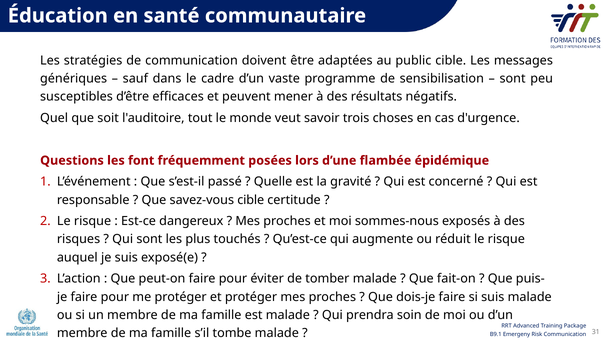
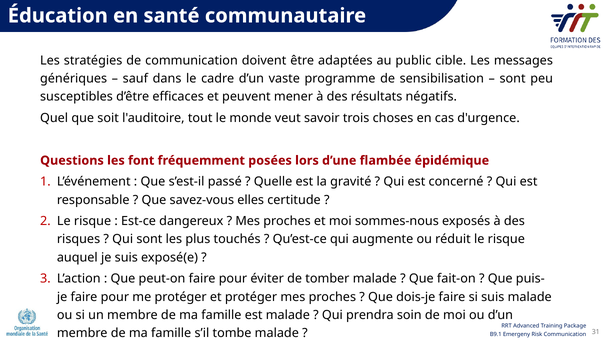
savez-vous cible: cible -> elles (251, 200)
